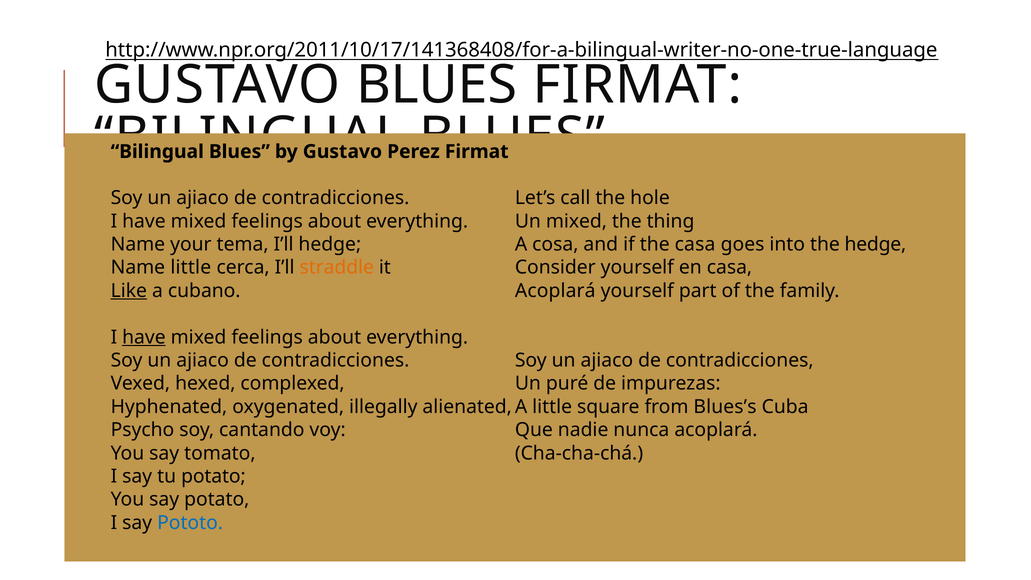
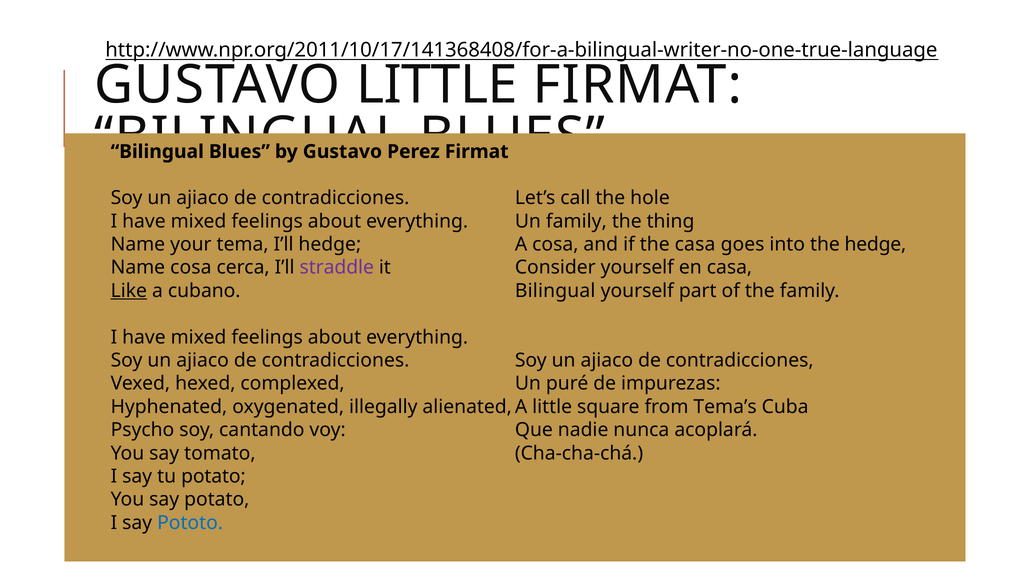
GUSTAVO BLUES: BLUES -> LITTLE (437, 85)
Un mixed: mixed -> family (576, 221)
Name little: little -> cosa (191, 268)
straddle colour: orange -> purple (337, 268)
Acoplará: Acoplará -> Bilingual (555, 291)
have underline: present -> none (144, 337)
Blues’s: Blues’s -> Tema’s (725, 407)
